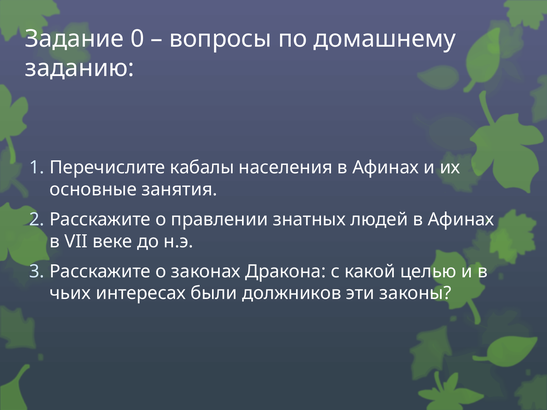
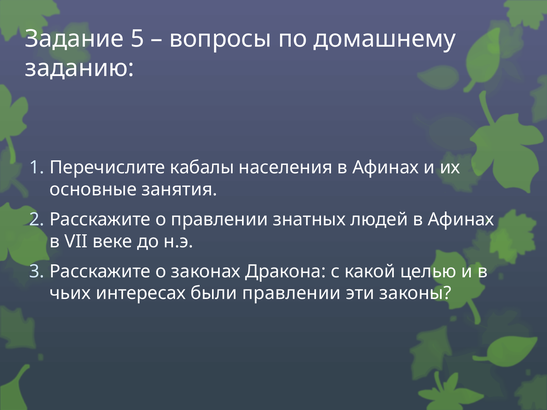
0: 0 -> 5 (137, 39)
были должников: должников -> правлении (292, 293)
